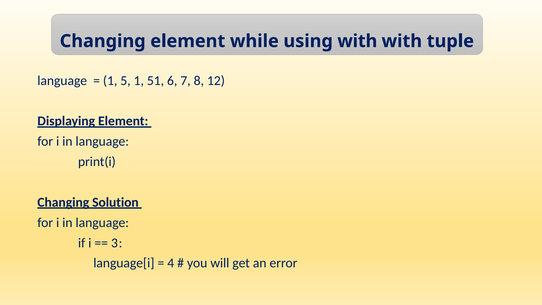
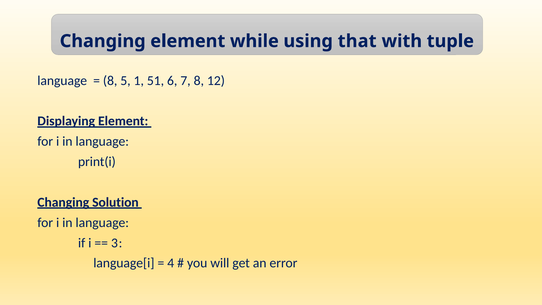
using with: with -> that (357, 41)
1: 1 -> 8 (110, 81)
